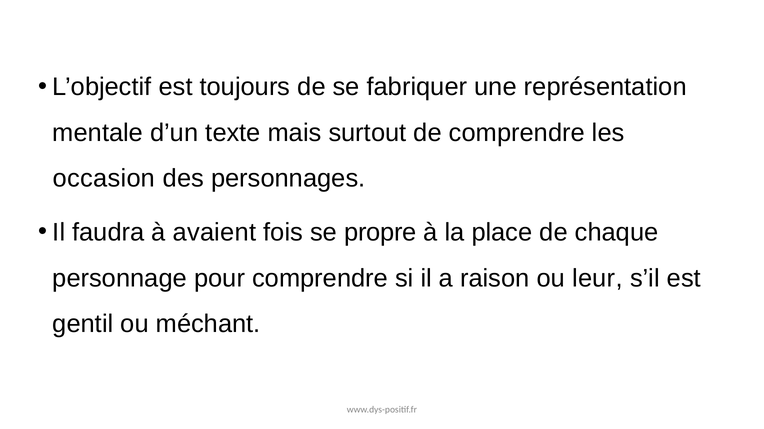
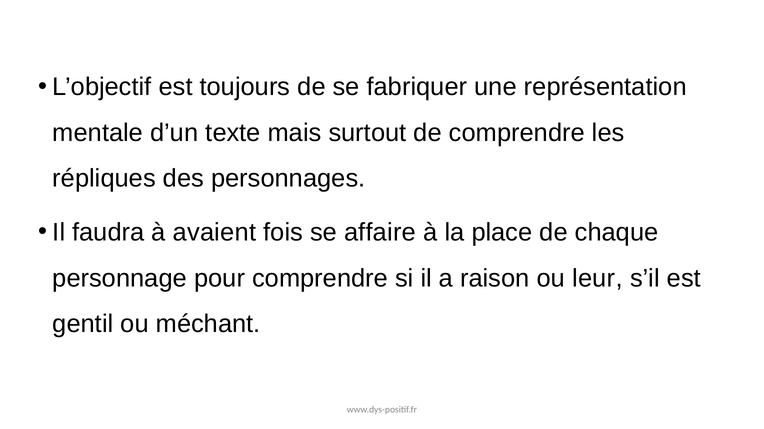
occasion: occasion -> répliques (104, 179)
propre: propre -> affaire (380, 233)
